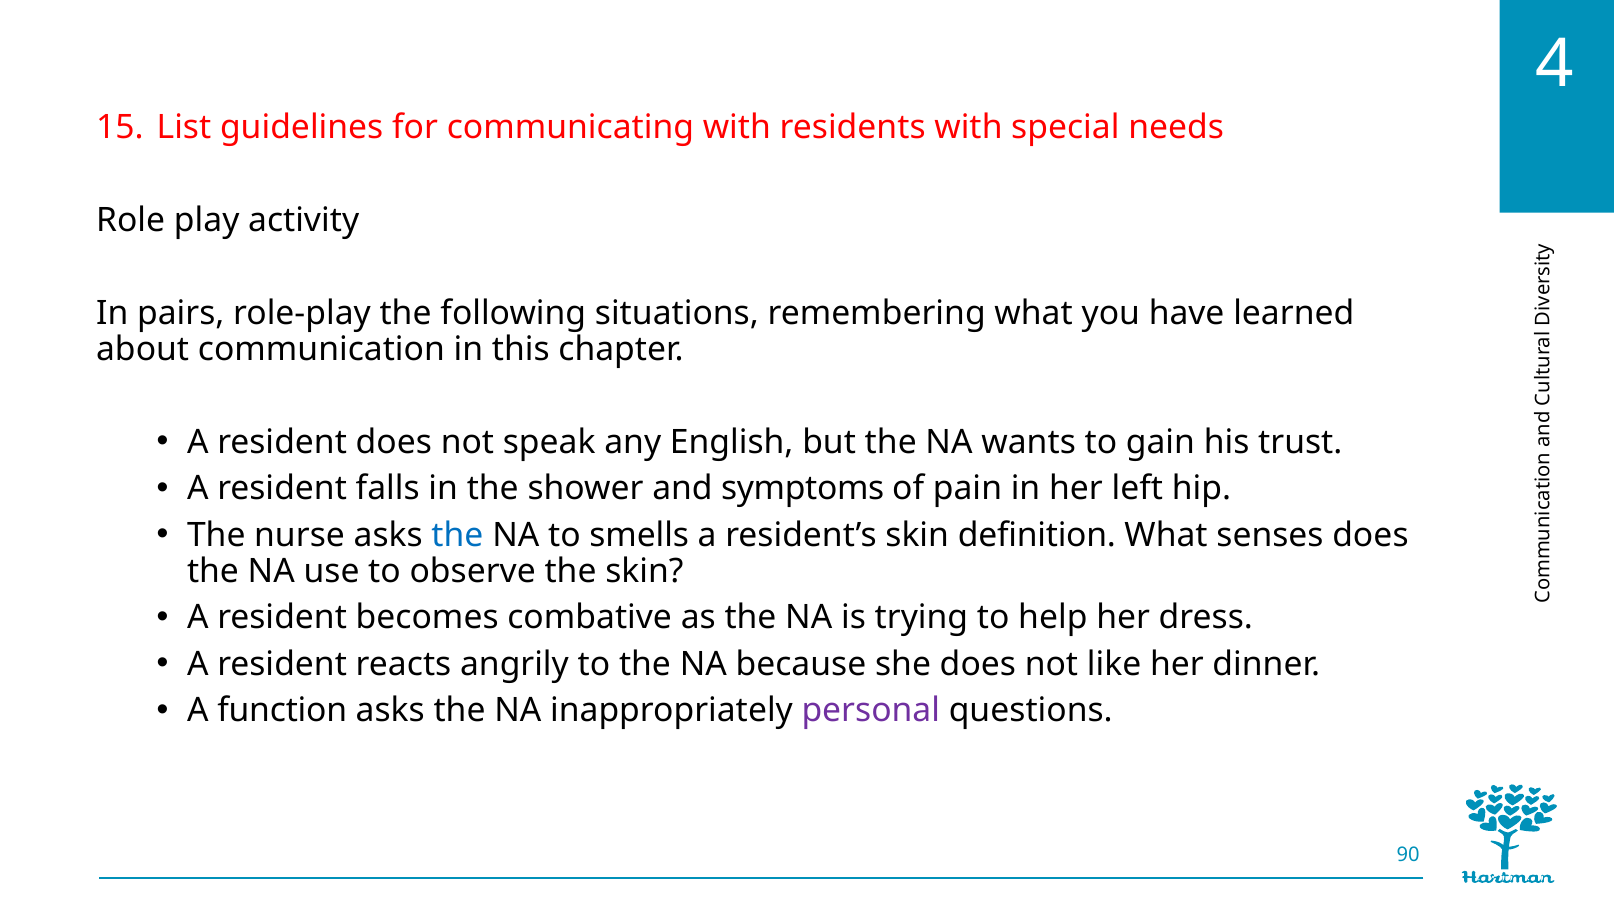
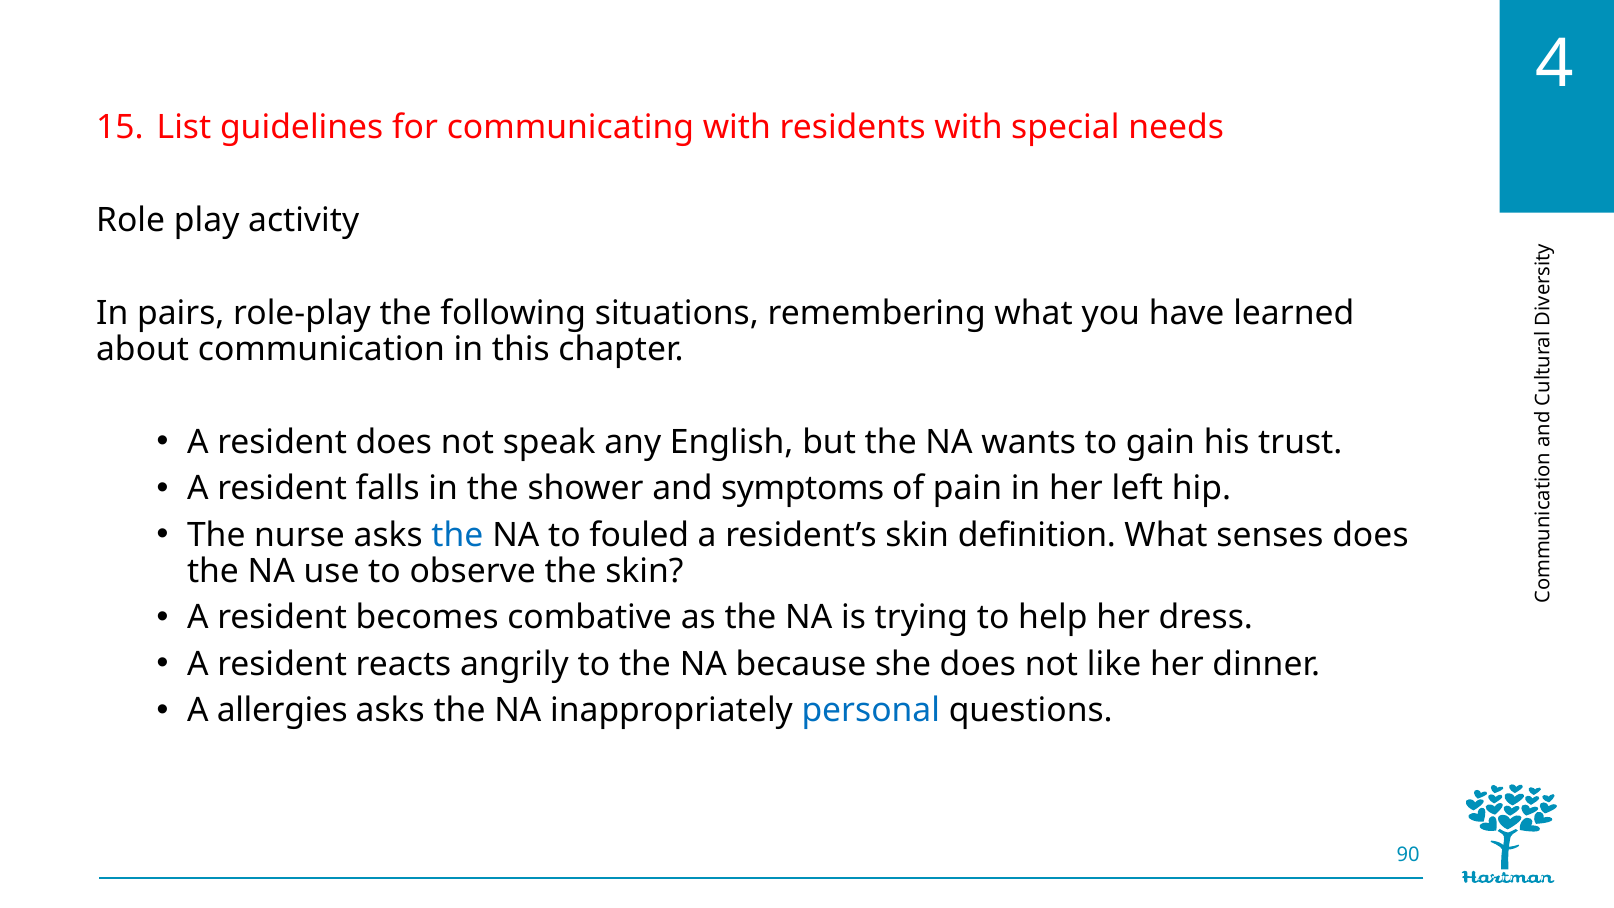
smells: smells -> fouled (639, 535)
function: function -> allergies (282, 711)
personal colour: purple -> blue (871, 711)
